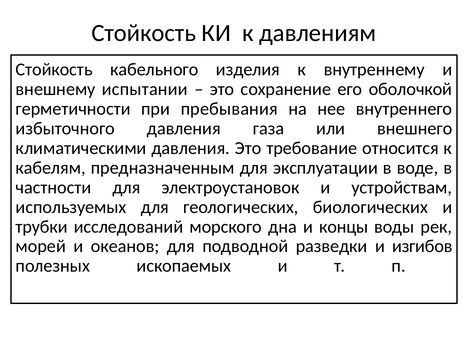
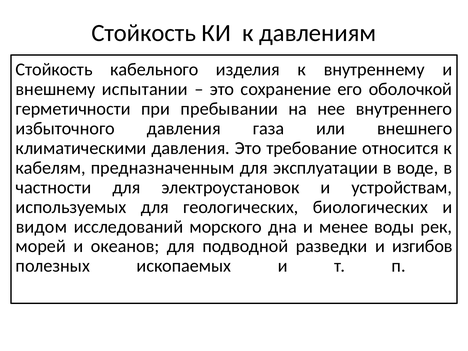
пребывания: пребывания -> пребывании (229, 109)
трубки: трубки -> видом (41, 227)
концы: концы -> менее (344, 227)
